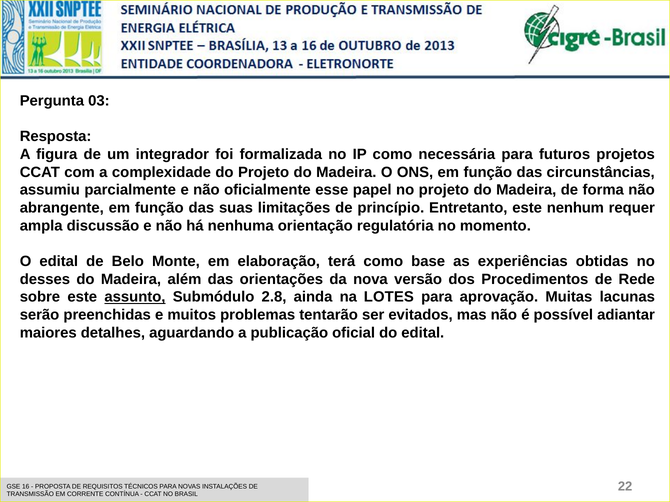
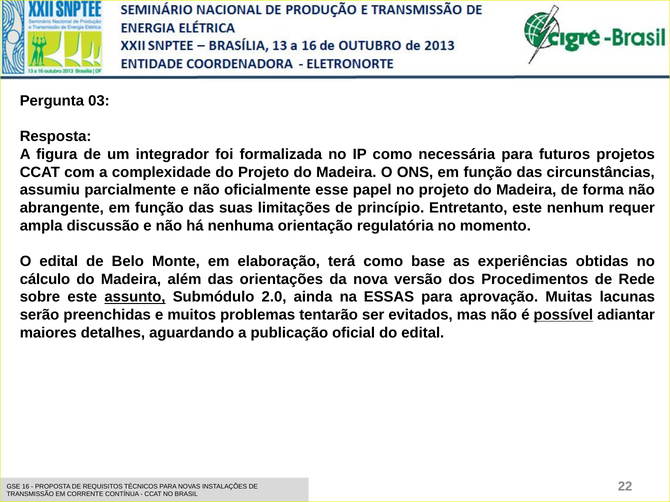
desses: desses -> cálculo (45, 279)
2.8: 2.8 -> 2.0 (274, 297)
LOTES: LOTES -> ESSAS (389, 297)
possível underline: none -> present (563, 315)
